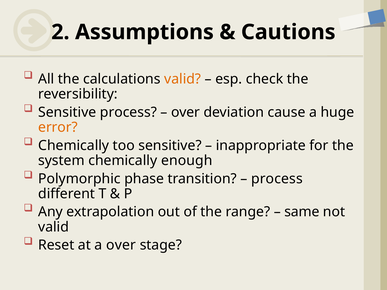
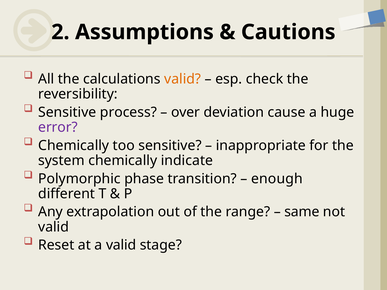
error colour: orange -> purple (58, 127)
enough: enough -> indicate (187, 161)
process: process -> enough (277, 179)
a over: over -> valid (121, 245)
